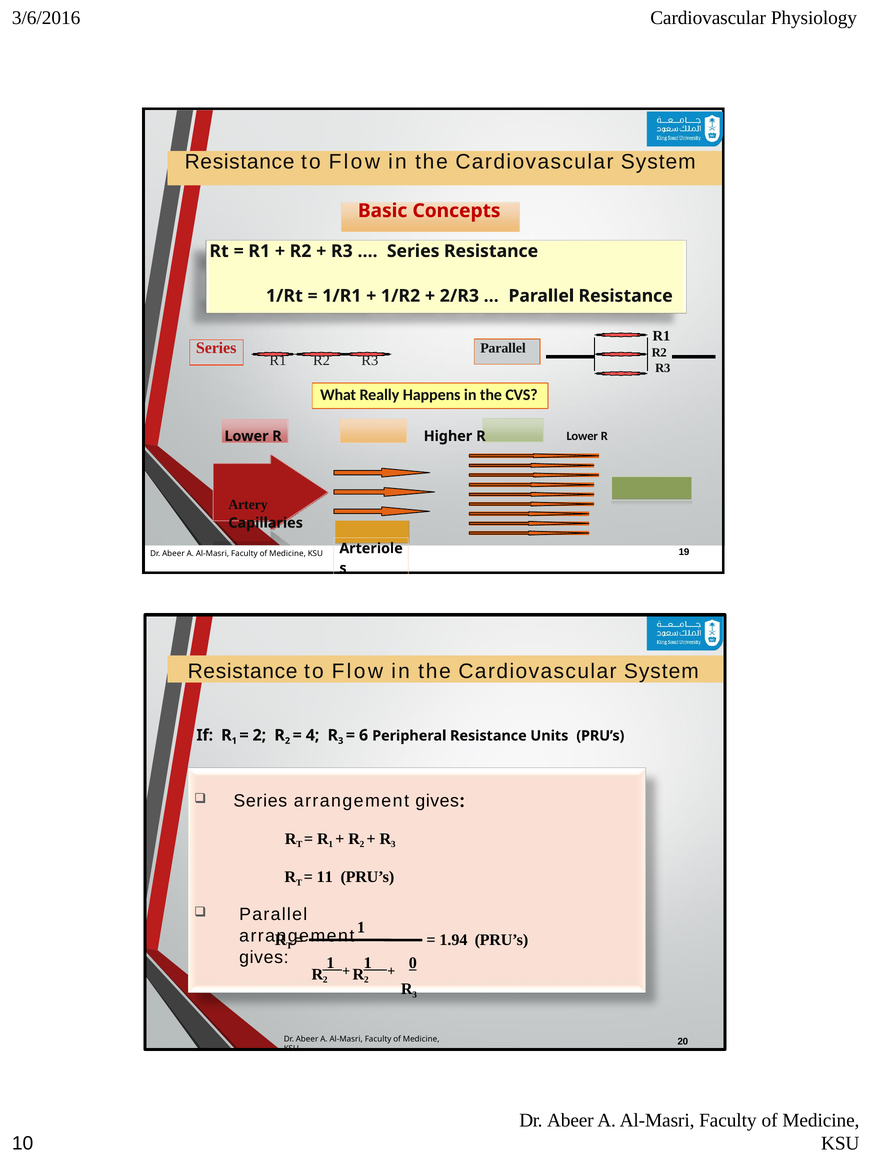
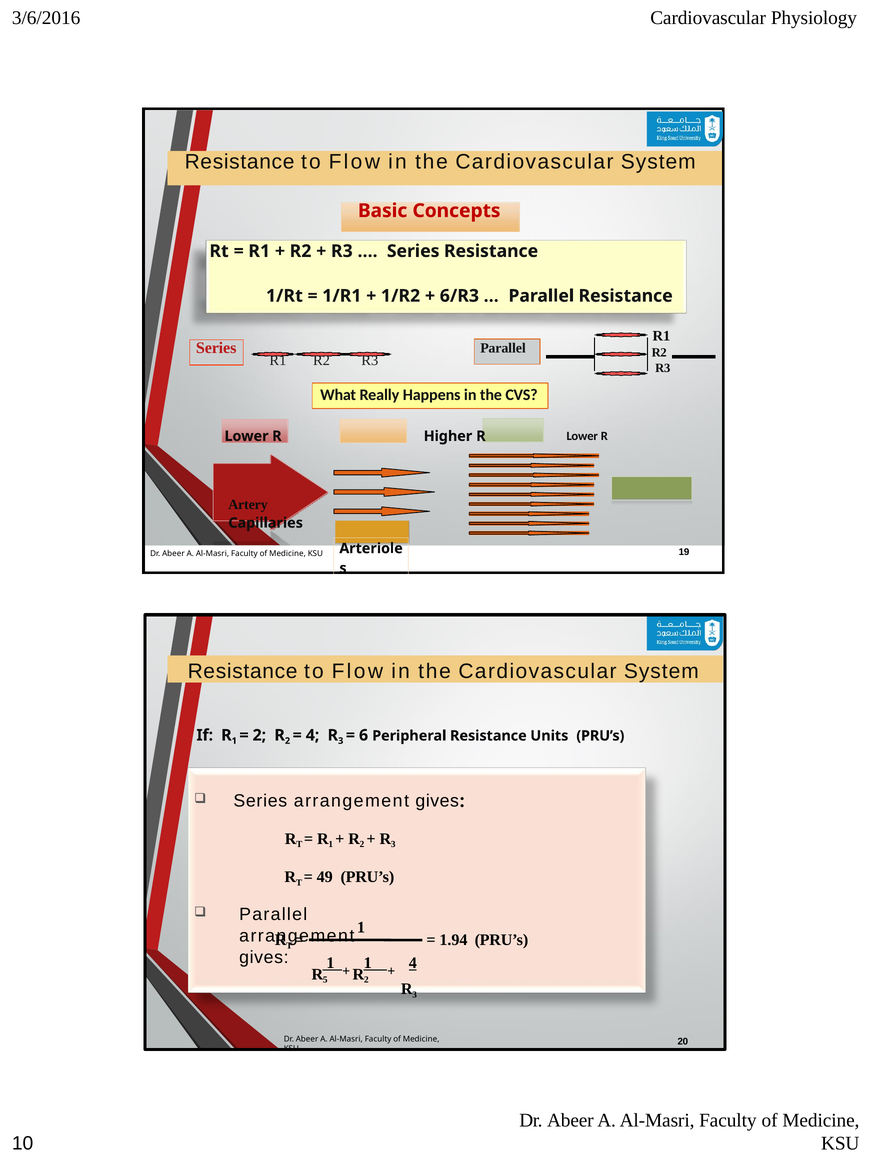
2/R3: 2/R3 -> 6/R3 (459, 296)
11: 11 -> 49 (325, 877)
0: 0 -> 4 (413, 963)
2: 2 -> 5 (325, 980)
